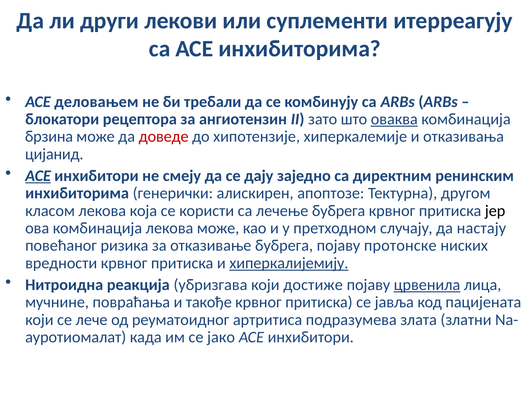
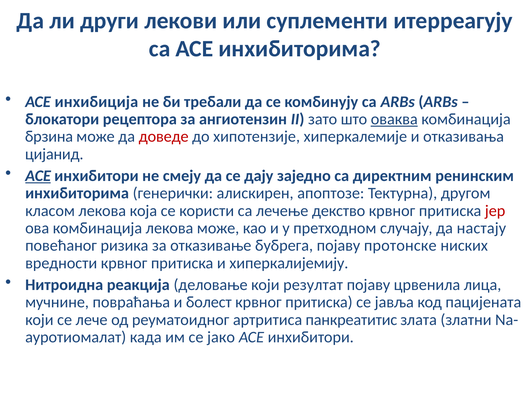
деловањем: деловањем -> инхибиција (96, 102)
лечење бубрега: бубрега -> декство (339, 211)
јер colour: black -> red (495, 211)
хиперкалијемију underline: present -> none (289, 263)
убризгава: убризгава -> деловање (211, 285)
достиже: достиже -> резултат (313, 285)
црвенила underline: present -> none (427, 285)
такође: такође -> болест (209, 303)
подразумева: подразумева -> панкреатитис (351, 320)
